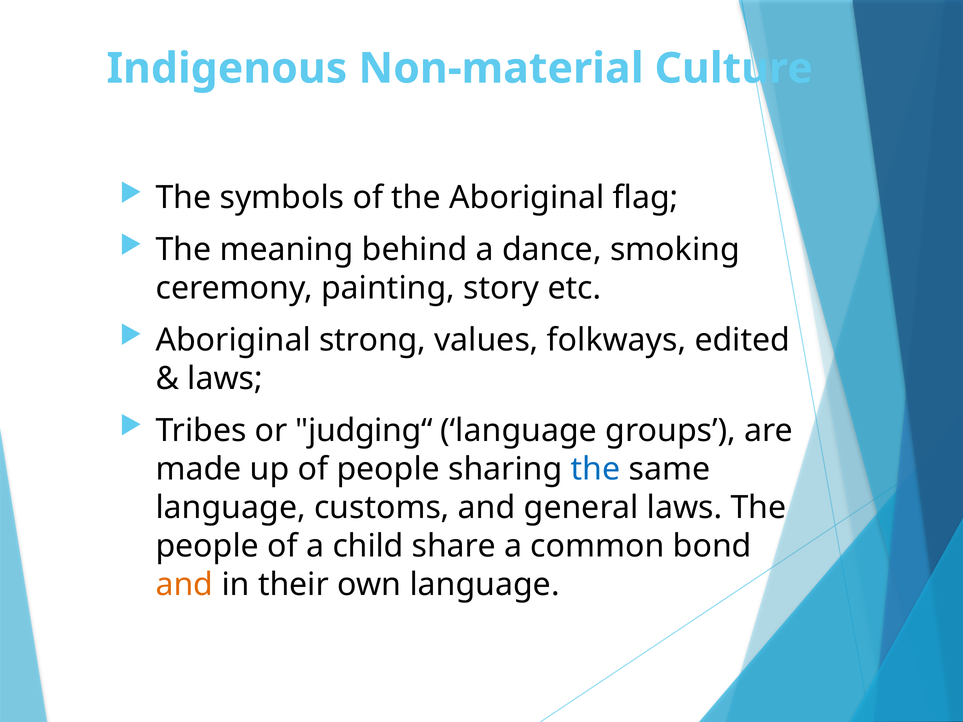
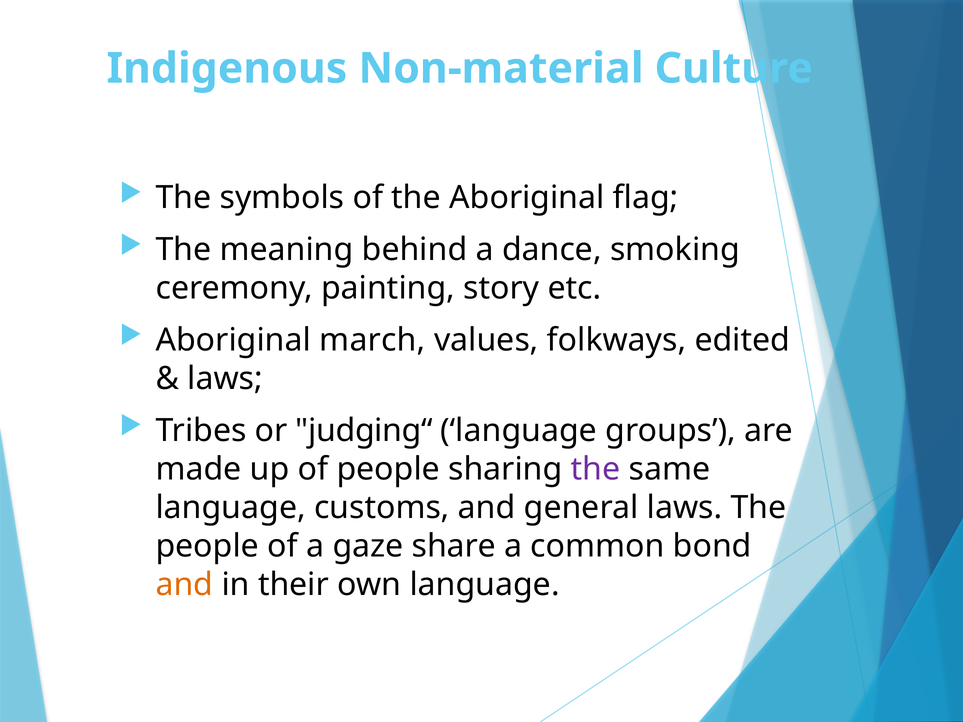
strong: strong -> march (372, 340)
the colour: blue -> purple (596, 469)
child: child -> gaze (368, 546)
